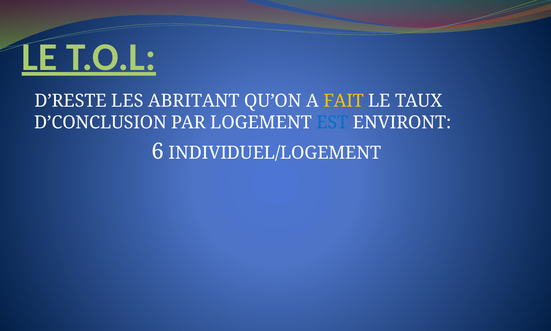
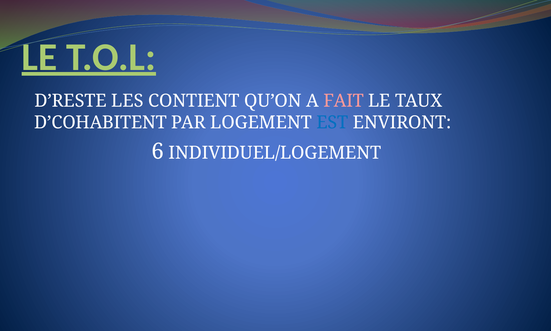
ABRITANT: ABRITANT -> CONTIENT (194, 101)
FAIT colour: yellow -> pink (344, 101)
D’CONCLUSION: D’CONCLUSION -> D’COHABITENT (101, 122)
